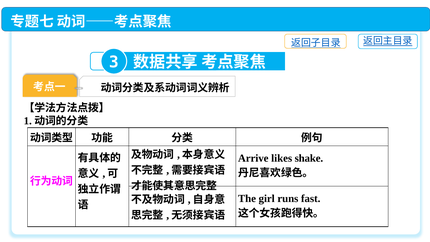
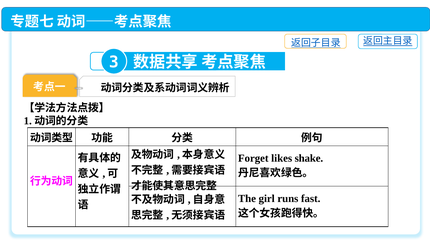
Arrive: Arrive -> Forget (253, 158)
